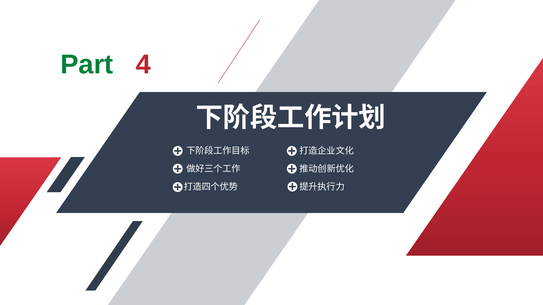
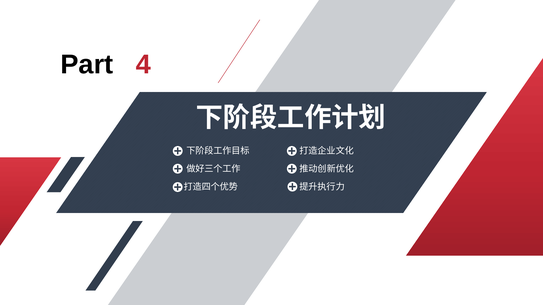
Part colour: green -> black (87, 65)
